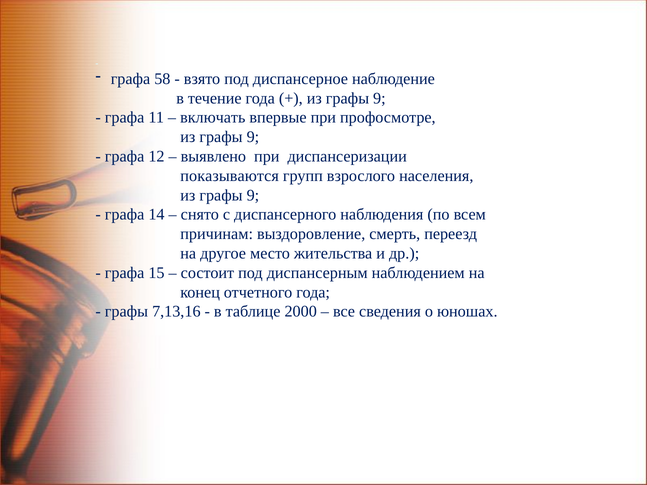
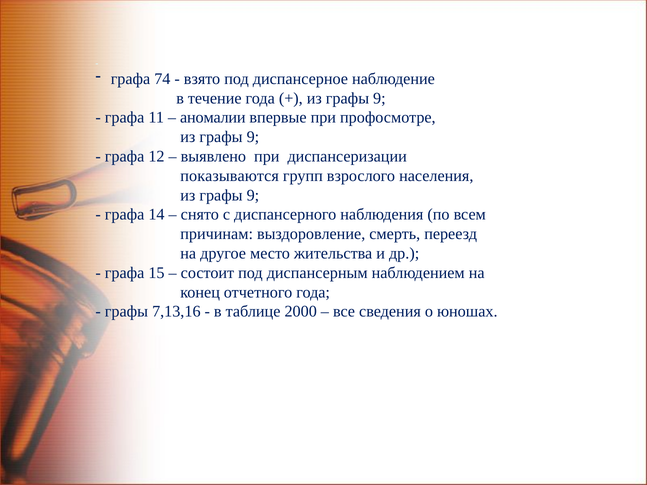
58: 58 -> 74 (162, 79)
включать: включать -> аномалии (213, 118)
